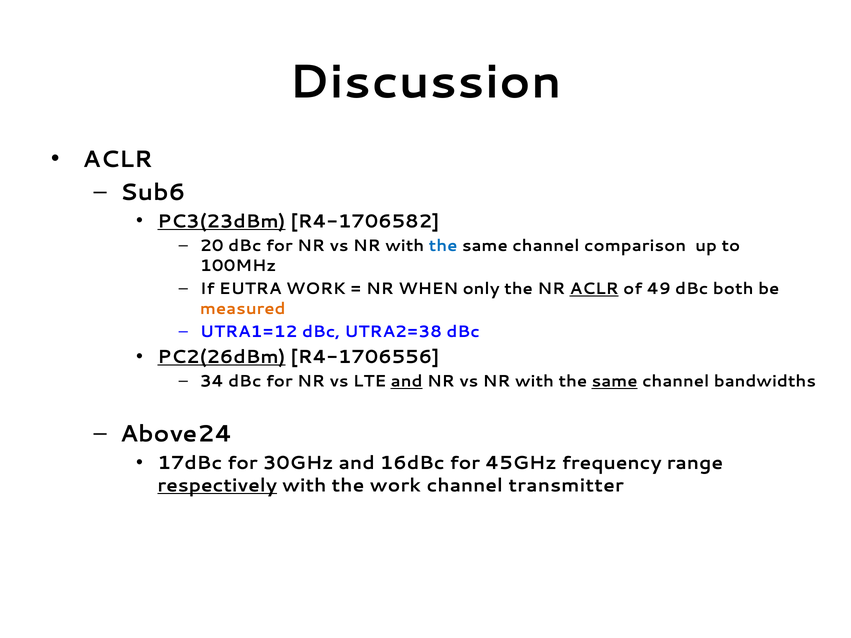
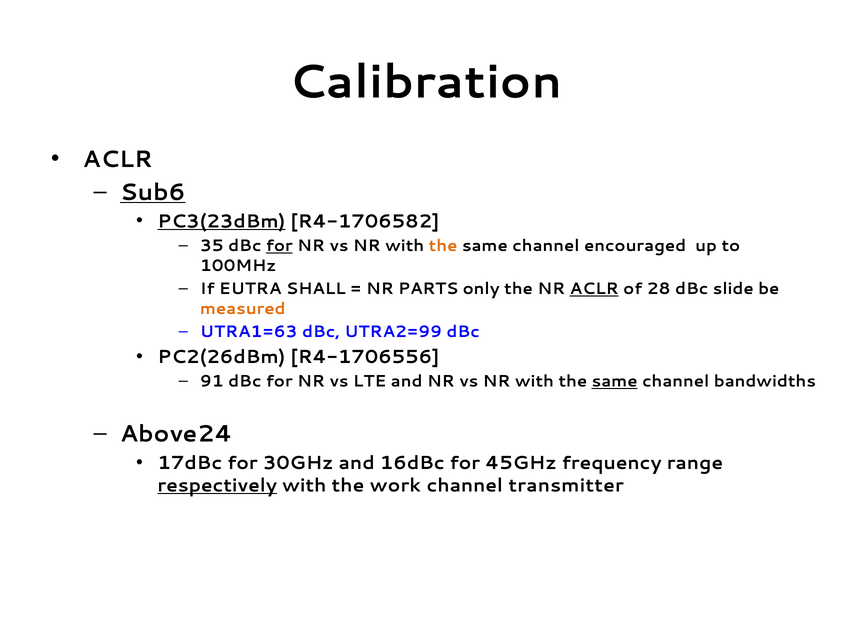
Discussion: Discussion -> Calibration (425, 82)
Sub6 underline: none -> present (153, 192)
20: 20 -> 35 (212, 246)
for underline: none -> present (279, 246)
the colour: blue -> orange (443, 246)
comparison: comparison -> encouraged (635, 246)
EUTRA WORK: WORK -> SHALL (316, 289)
WHEN: WHEN -> PARTS (428, 289)
49: 49 -> 28 (659, 289)
both: both -> slide (733, 289)
UTRA1=12: UTRA1=12 -> UTRA1=63 (249, 332)
UTRA2=38: UTRA2=38 -> UTRA2=99 (393, 332)
PC2(26dBm underline: present -> none (221, 357)
34: 34 -> 91 (212, 382)
and underline: present -> none (407, 382)
